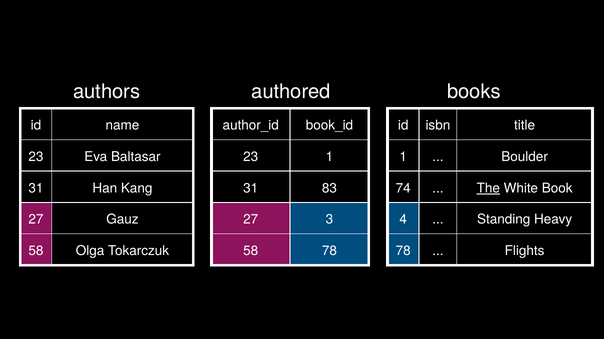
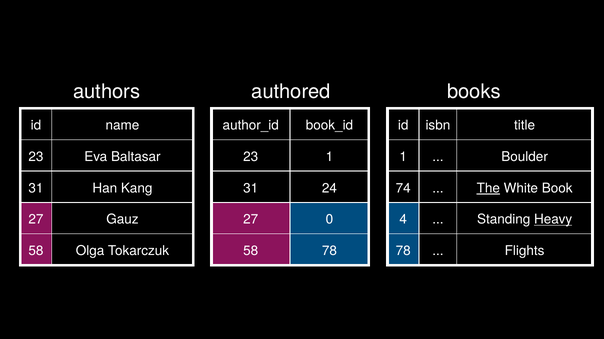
83: 83 -> 24 (329, 189)
3: 3 -> 0 (329, 220)
Heavy underline: none -> present (553, 220)
